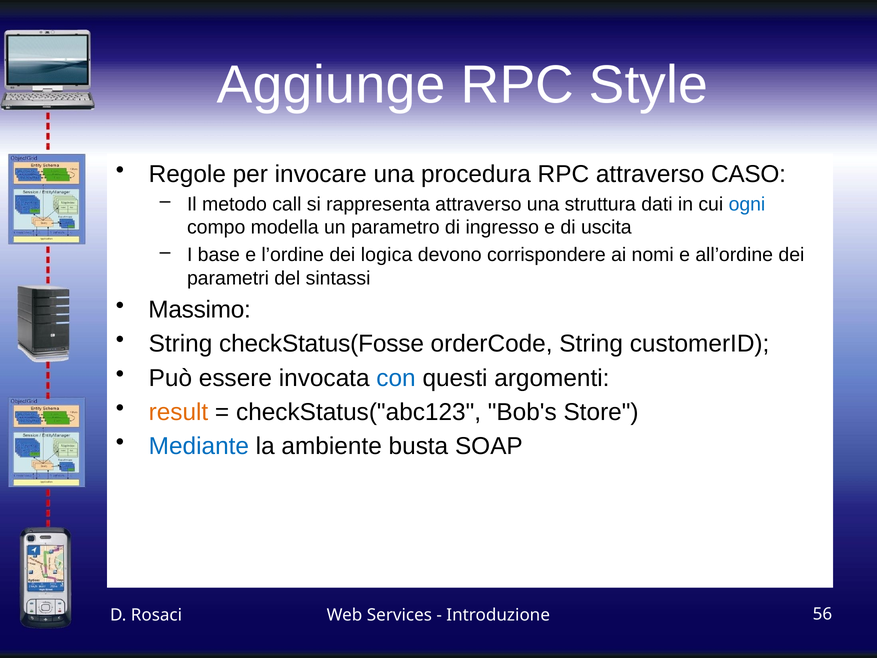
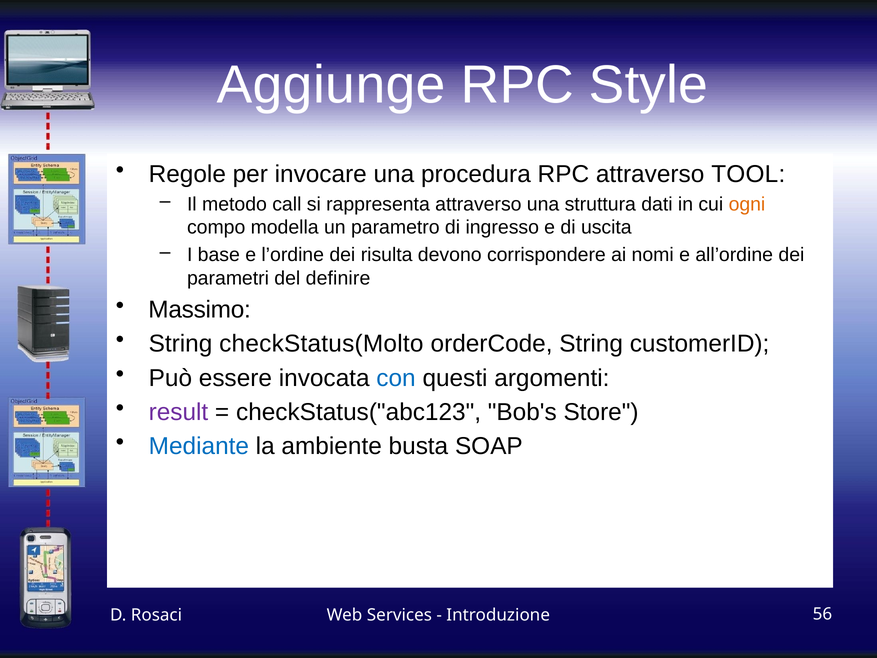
CASO: CASO -> TOOL (748, 174)
ogni colour: blue -> orange (747, 204)
logica: logica -> risulta (387, 255)
sintassi: sintassi -> definire (338, 278)
checkStatus(Fosse: checkStatus(Fosse -> checkStatus(Molto (321, 344)
result colour: orange -> purple (178, 412)
